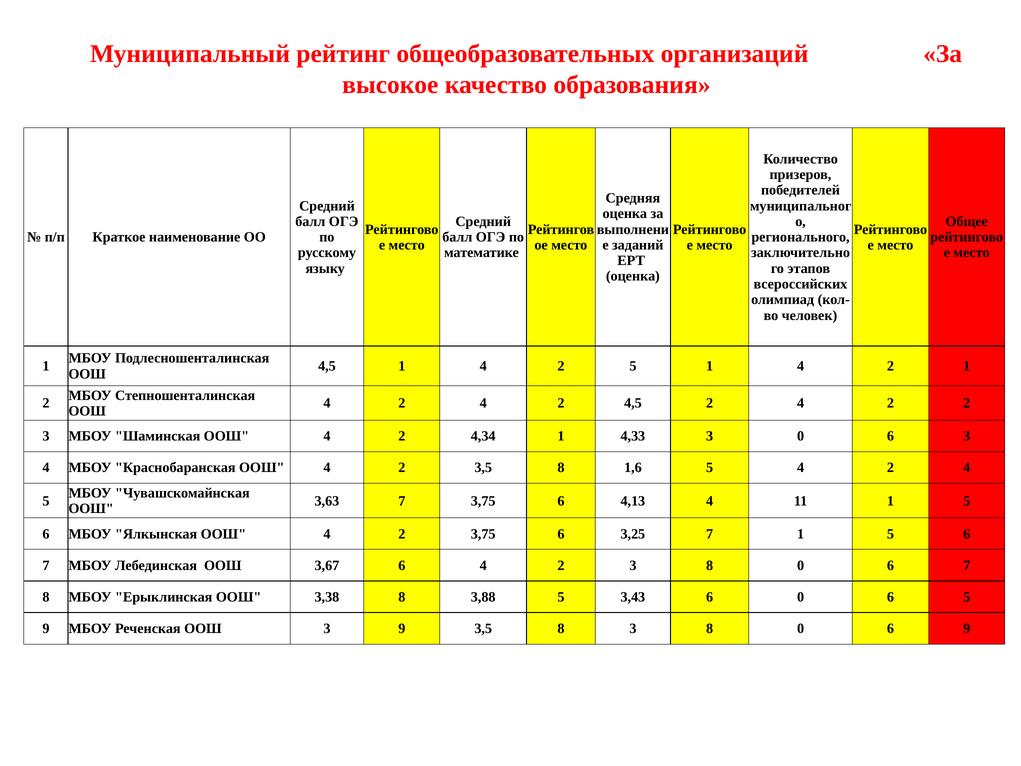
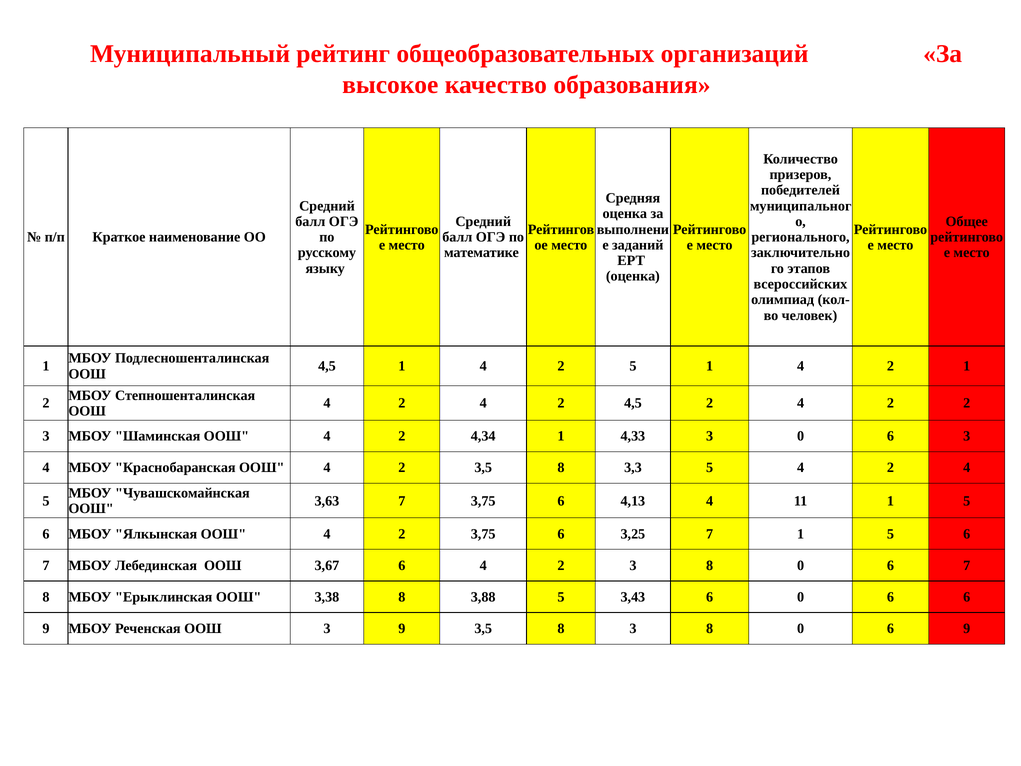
1,6: 1,6 -> 3,3 (633, 468)
6 5: 5 -> 6 (967, 597)
